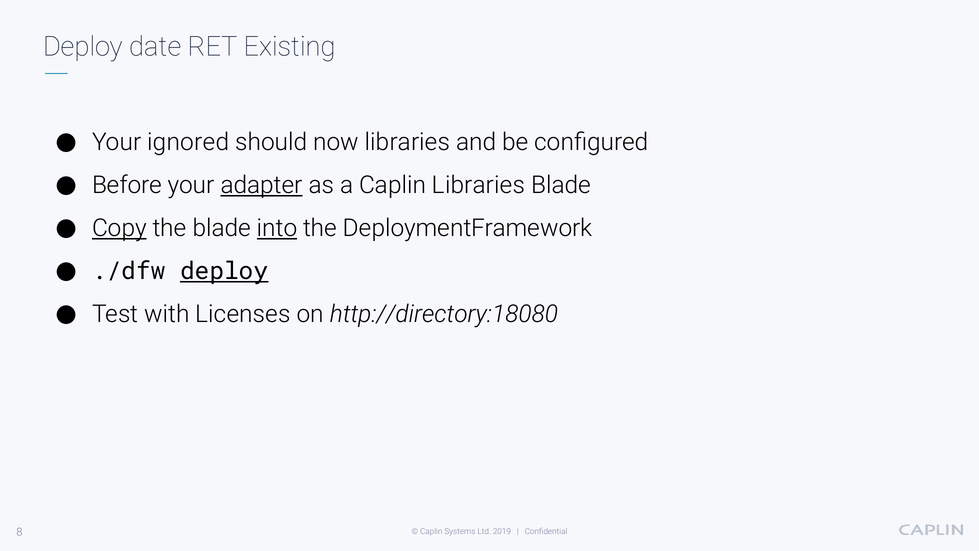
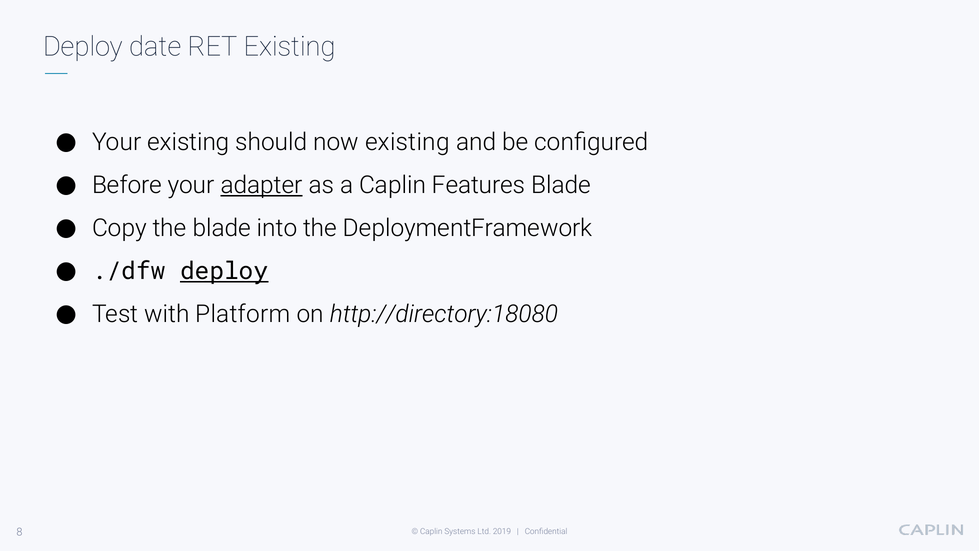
Your ignored: ignored -> existing (188, 142)
now libraries: libraries -> existing (407, 142)
Caplin Libraries: Libraries -> Features (479, 185)
Copy underline: present -> none (119, 228)
into underline: present -> none (277, 228)
Licenses: Licenses -> Platform (243, 314)
